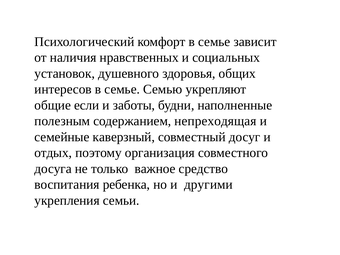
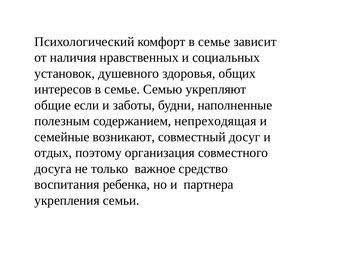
каверзный: каверзный -> возникают (124, 137)
другими: другими -> партнера (209, 185)
